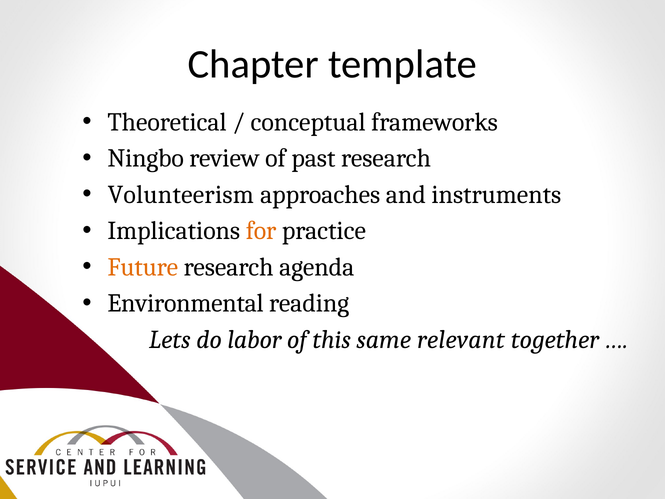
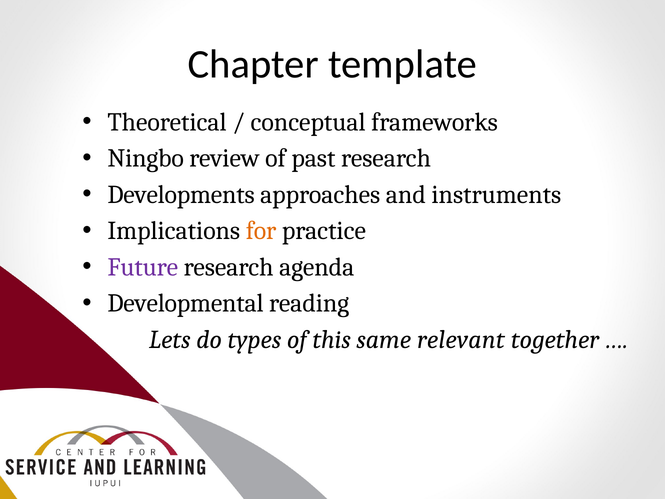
Volunteerism: Volunteerism -> Developments (181, 195)
Future colour: orange -> purple (143, 267)
Environmental: Environmental -> Developmental (185, 303)
labor: labor -> types (254, 340)
